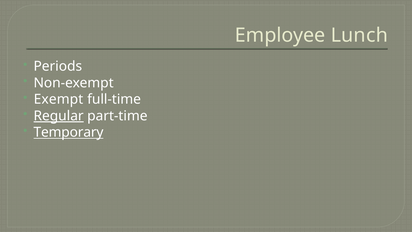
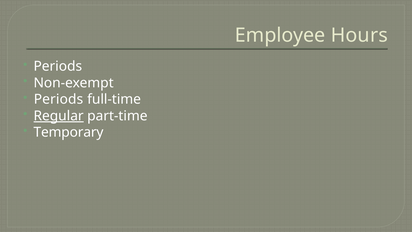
Lunch: Lunch -> Hours (359, 35)
Exempt: Exempt -> Periods (58, 99)
Temporary underline: present -> none (68, 132)
